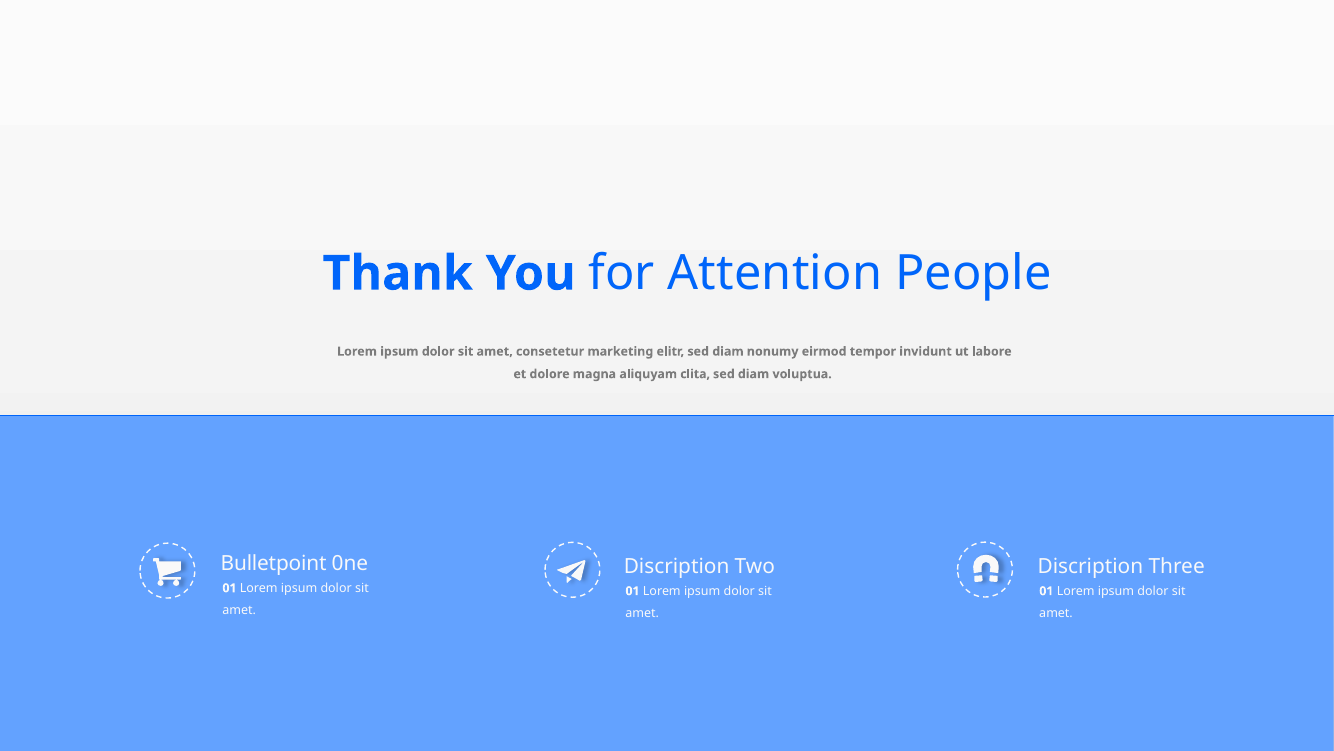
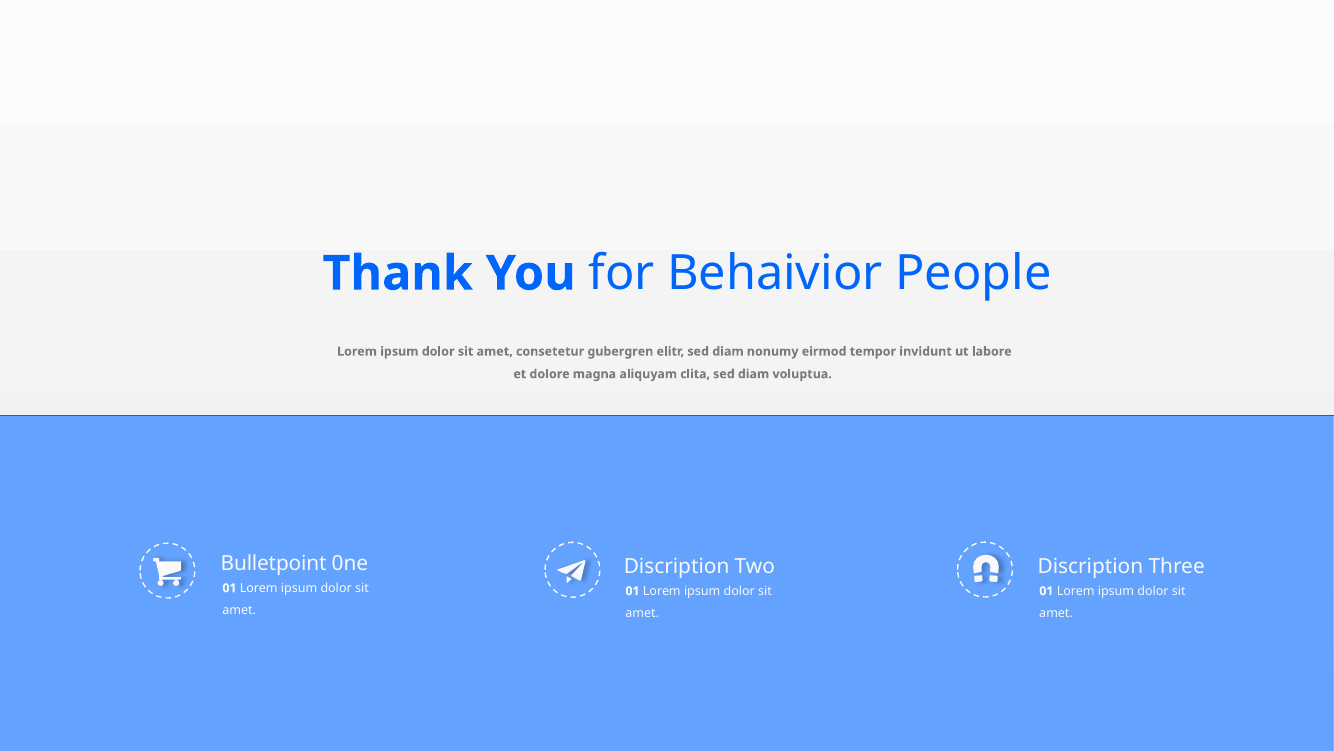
Attention: Attention -> Behaivior (775, 273)
marketing: marketing -> gubergren (620, 351)
